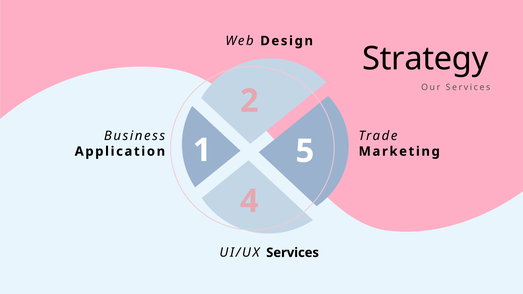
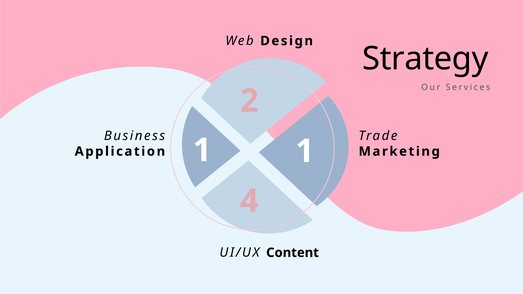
1 5: 5 -> 1 (305, 151)
UI/UX Services: Services -> Content (293, 253)
